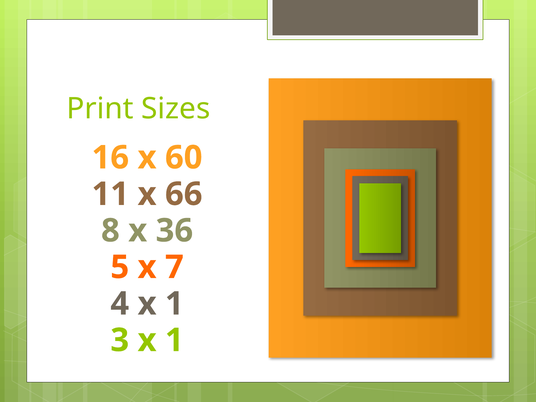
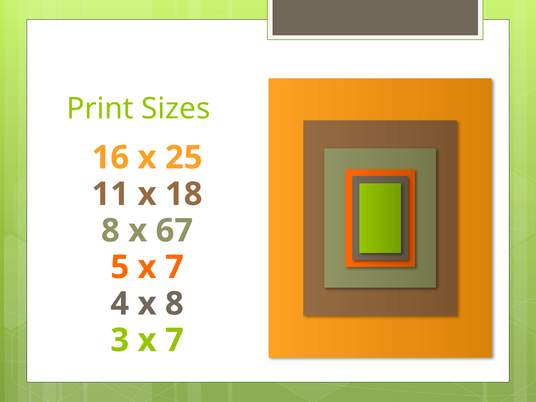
60: 60 -> 25 (184, 158)
66: 66 -> 18 (184, 194)
36: 36 -> 67 (174, 231)
4 x 1: 1 -> 8 (174, 304)
3 x 1: 1 -> 7 (174, 340)
